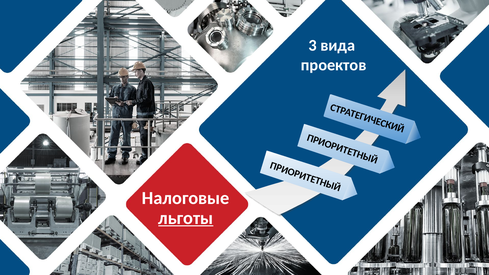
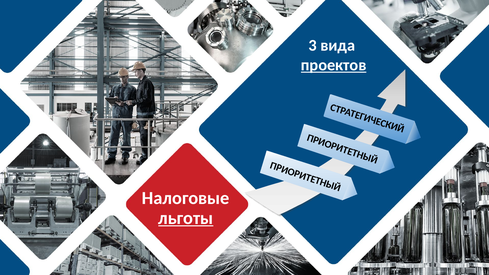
проектов underline: none -> present (334, 65)
